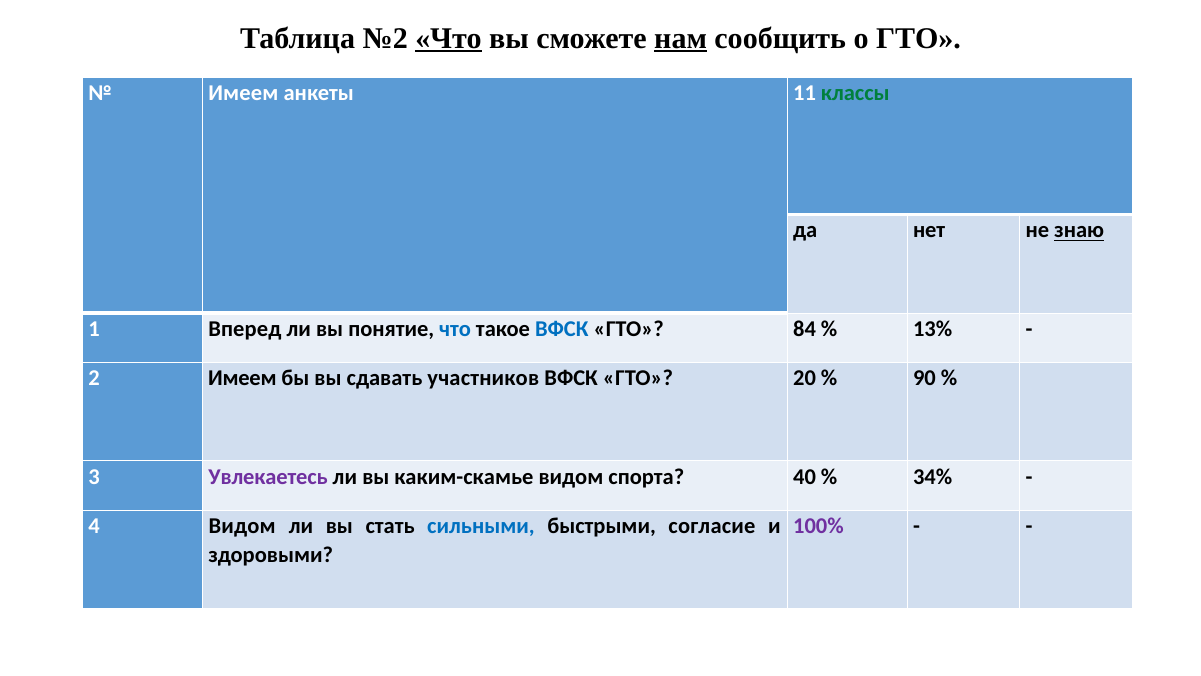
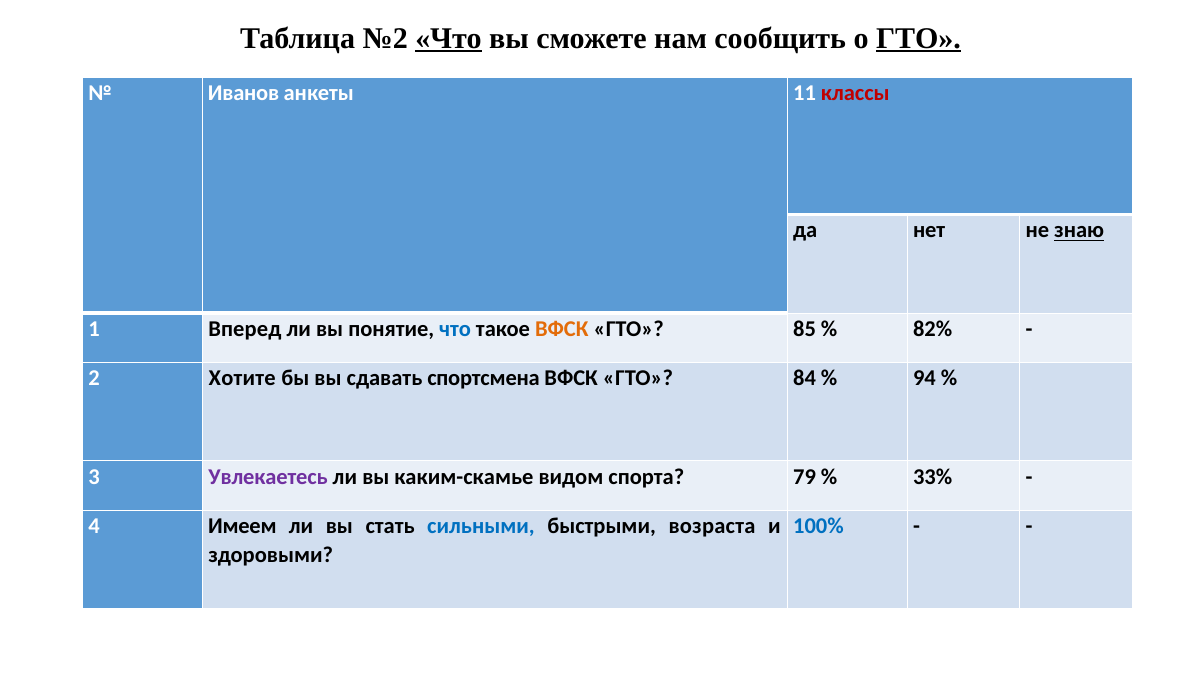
нам underline: present -> none (681, 38)
ГТО underline: none -> present (918, 38)
Имеем: Имеем -> Иванов (244, 93)
классы colour: green -> red (855, 93)
ВФСК colour: blue -> orange (562, 329)
84: 84 -> 85 (805, 329)
13%: 13% -> 82% (933, 329)
2 Имеем: Имеем -> Хотите (242, 378)
участников: участников -> спортсмена (484, 378)
20: 20 -> 84 (805, 378)
90: 90 -> 94 (924, 378)
40: 40 -> 79 (805, 477)
34%: 34% -> 33% (933, 477)
4 Видом: Видом -> Имеем (242, 526)
согласие: согласие -> возраста (712, 526)
100% colour: purple -> blue (818, 526)
